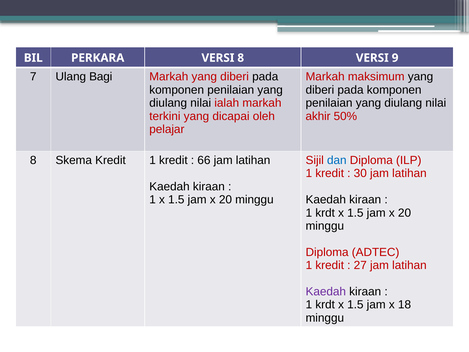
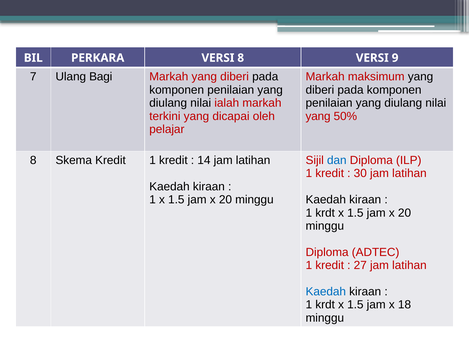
akhir: akhir -> yang (318, 116)
66: 66 -> 14 (204, 160)
Kaedah colour: purple -> blue (326, 291)
